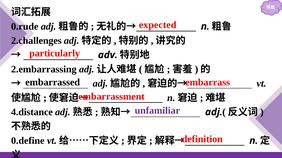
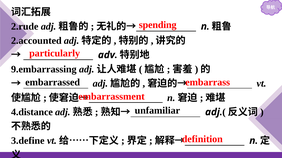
expected: expected -> spending (158, 25)
0.rude: 0.rude -> 2.rude (25, 26)
2.challenges: 2.challenges -> 2.accounted (36, 41)
2.embarrassing: 2.embarrassing -> 9.embarrassing (44, 69)
unfamiliar colour: purple -> black (157, 111)
0.define: 0.define -> 3.define (28, 141)
